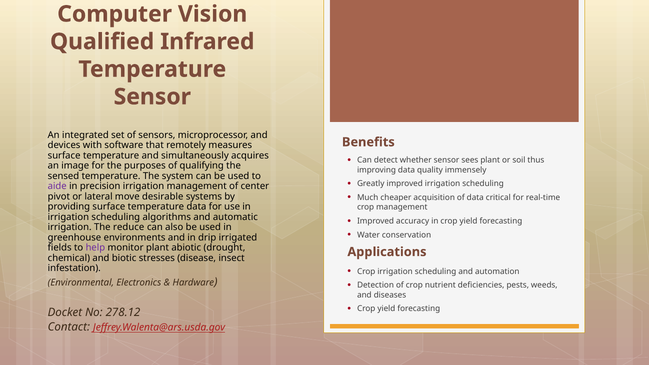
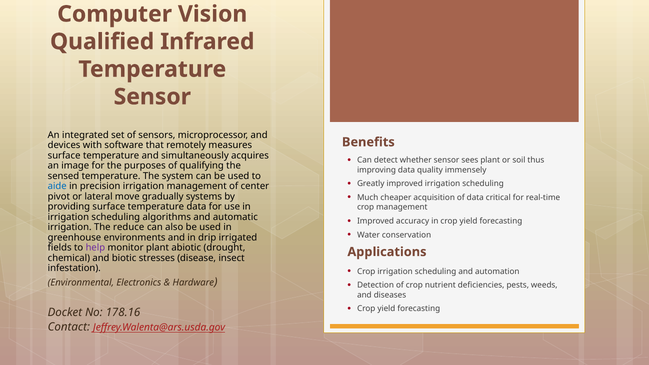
aide colour: purple -> blue (57, 186)
desirable: desirable -> gradually (163, 197)
278.12: 278.12 -> 178.16 (123, 313)
